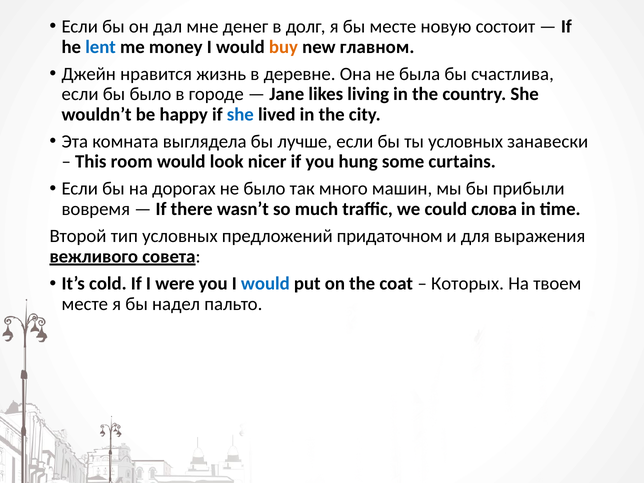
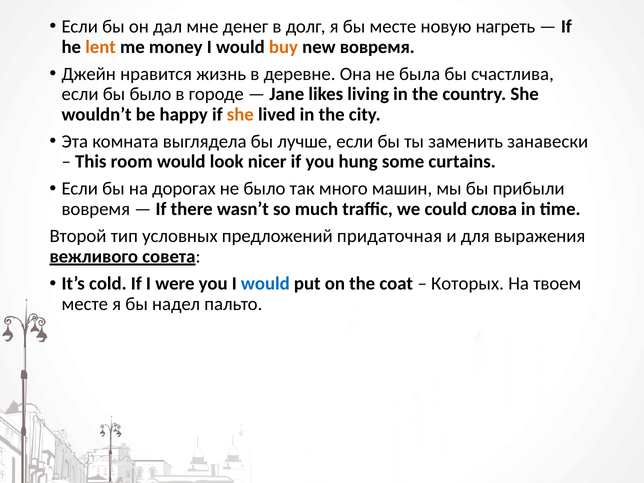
состоит: состоит -> нагреть (505, 27)
lent colour: blue -> orange (101, 47)
new главном: главном -> вовремя (377, 47)
she colour: blue -> orange (240, 114)
ты условных: условных -> заменить (466, 141)
придаточном: придаточном -> придаточная (390, 236)
